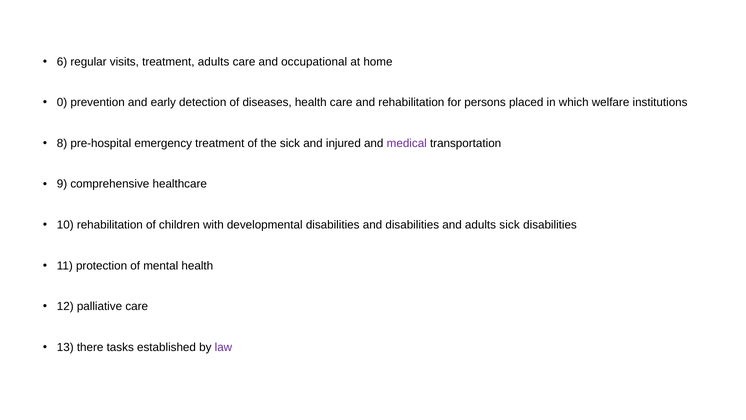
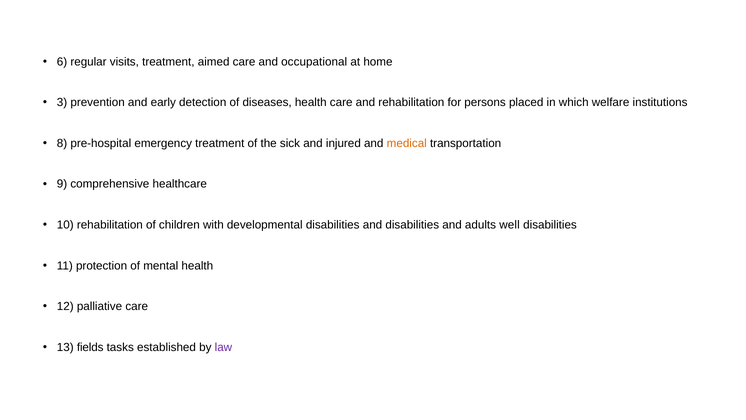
treatment adults: adults -> aimed (214, 62)
0: 0 -> 3 (62, 103)
medical colour: purple -> orange (407, 143)
adults sick: sick -> well (510, 225)
there: there -> fields (90, 347)
